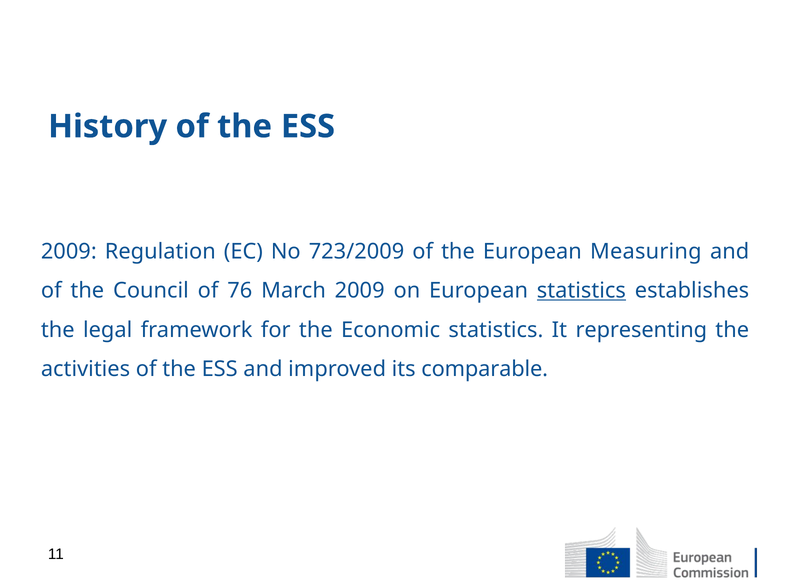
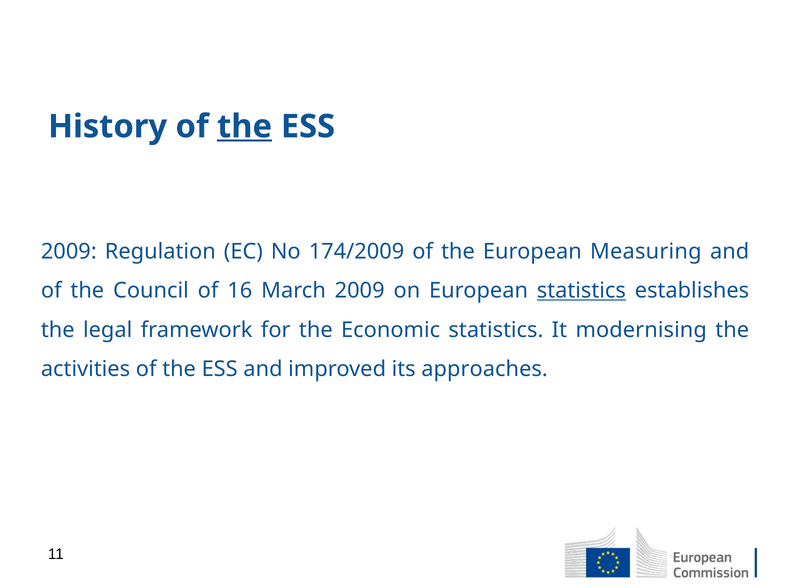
the underline: none -> present (245, 127)
723/2009: 723/2009 -> 174/2009 (357, 252)
76: 76 -> 16 (240, 291)
representing: representing -> modernising (641, 330)
comparable: comparable -> approaches (485, 370)
